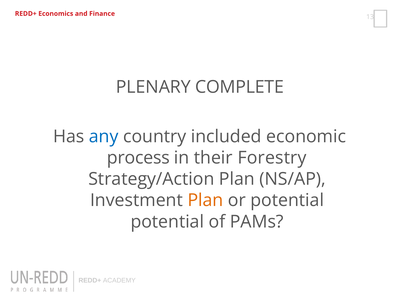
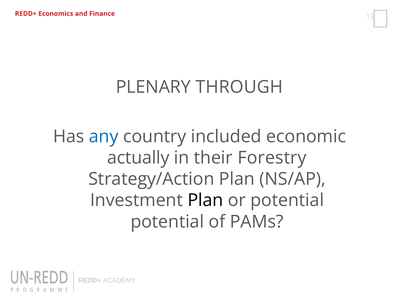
COMPLETE: COMPLETE -> THROUGH (239, 87)
process: process -> actually (138, 158)
Plan colour: orange -> black (205, 200)
